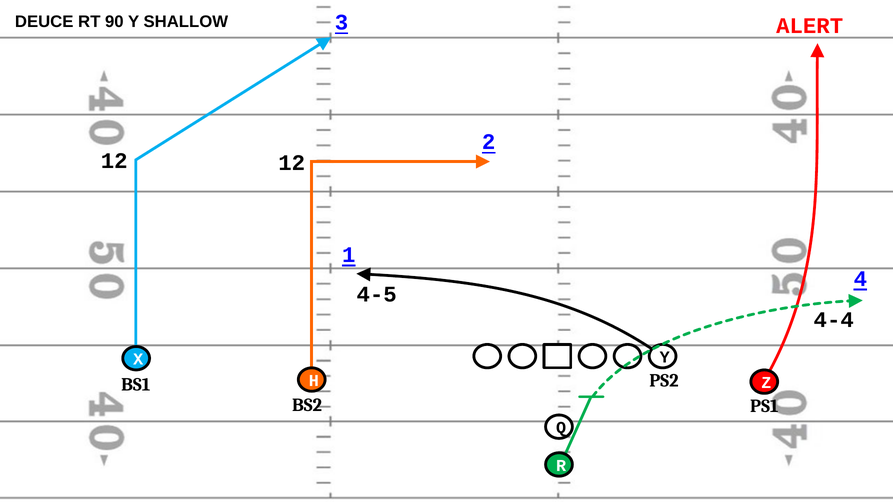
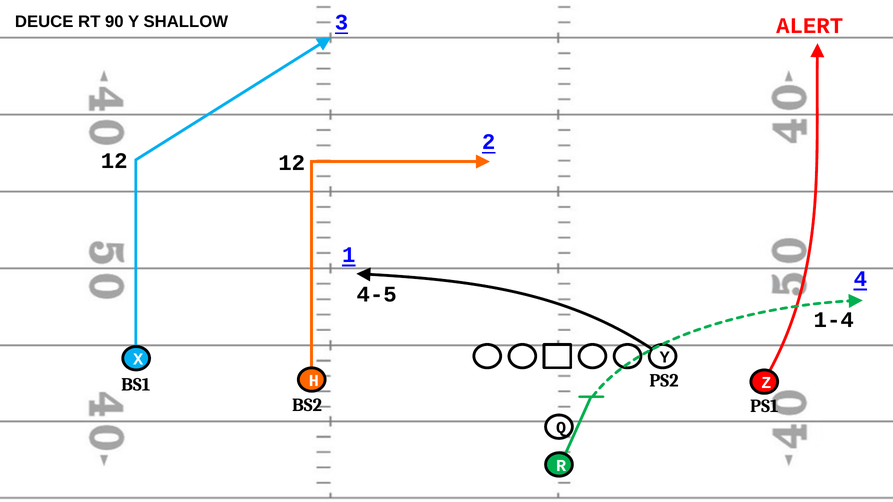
4-4: 4-4 -> 1-4 (834, 320)
